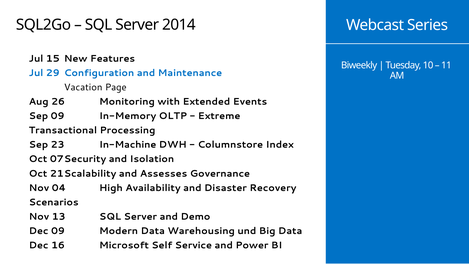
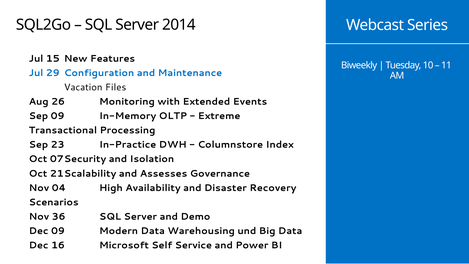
Page: Page -> Files (116, 87)
In-Machine: In-Machine -> In-Practice (128, 145)
13: 13 -> 36 (59, 216)
